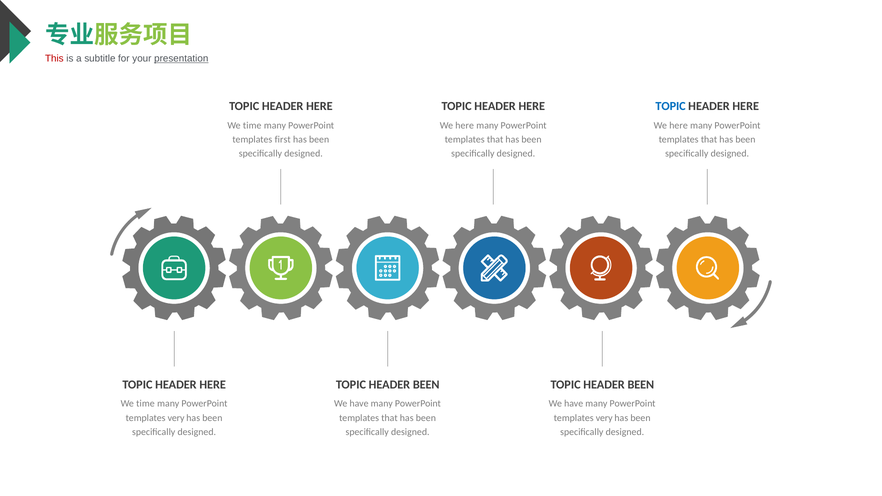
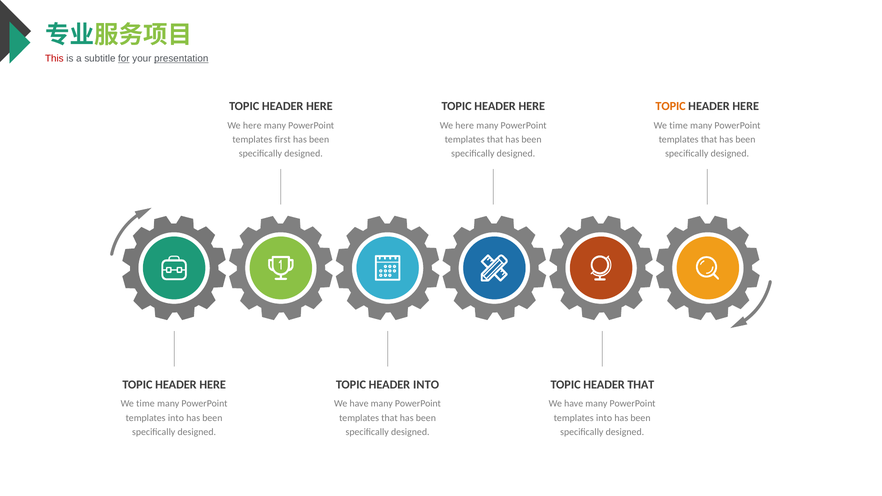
for underline: none -> present (124, 59)
TOPIC colour: blue -> orange (671, 106)
time: time -> here (252, 125)
here: here -> time (679, 125)
BEEN: BEEN -> INTO (426, 385)
BEEN: BEEN -> THAT (641, 385)
very: very -> into (176, 418)
very: very -> into (604, 418)
